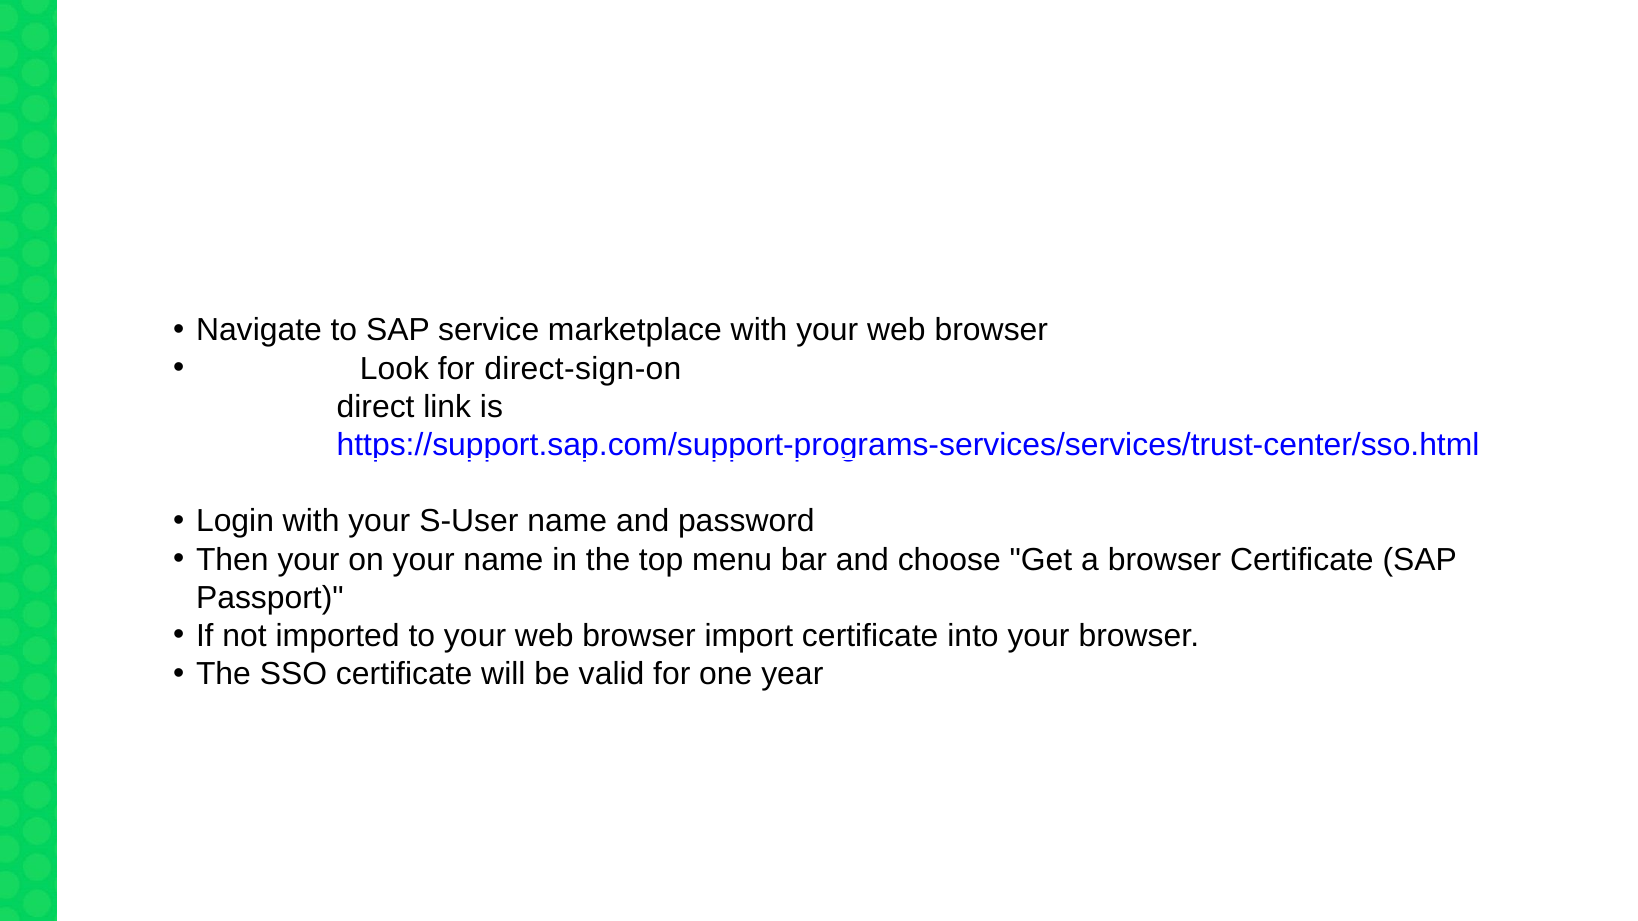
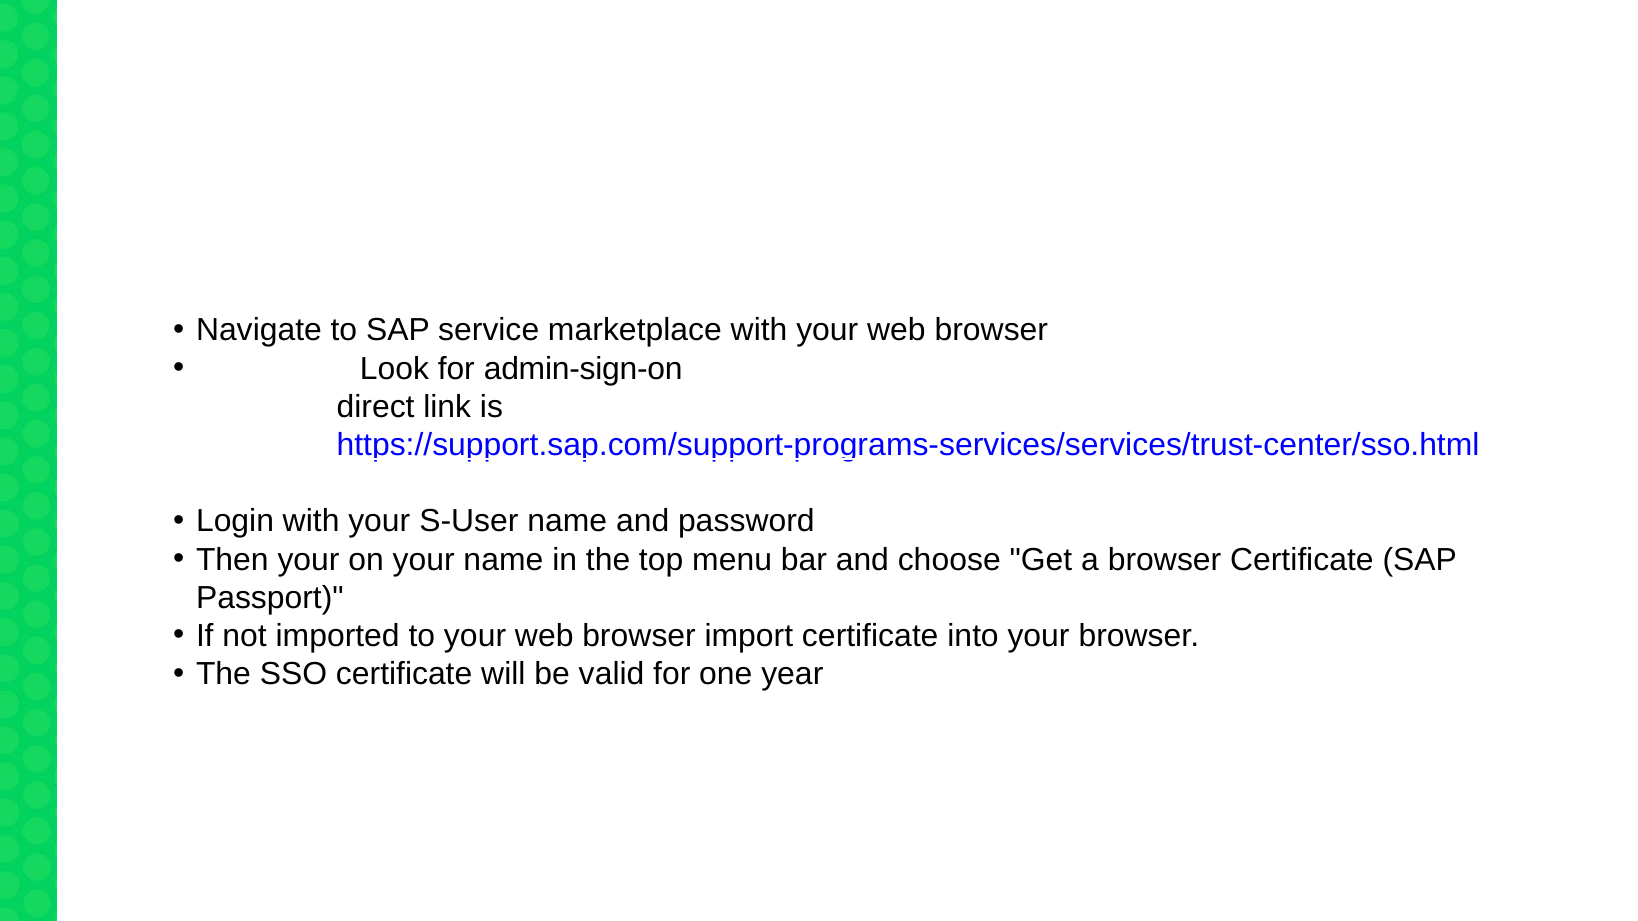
direct-sign-on: direct-sign-on -> admin-sign-on (583, 369)
